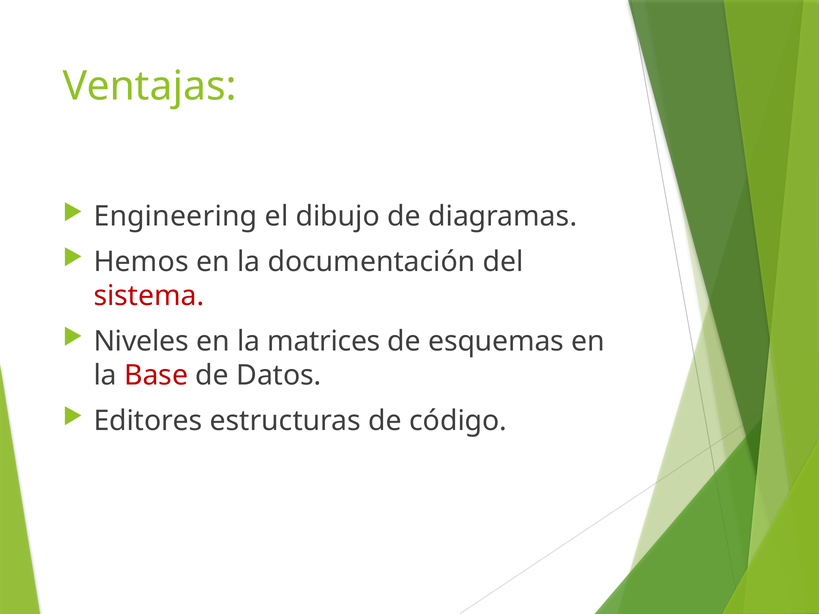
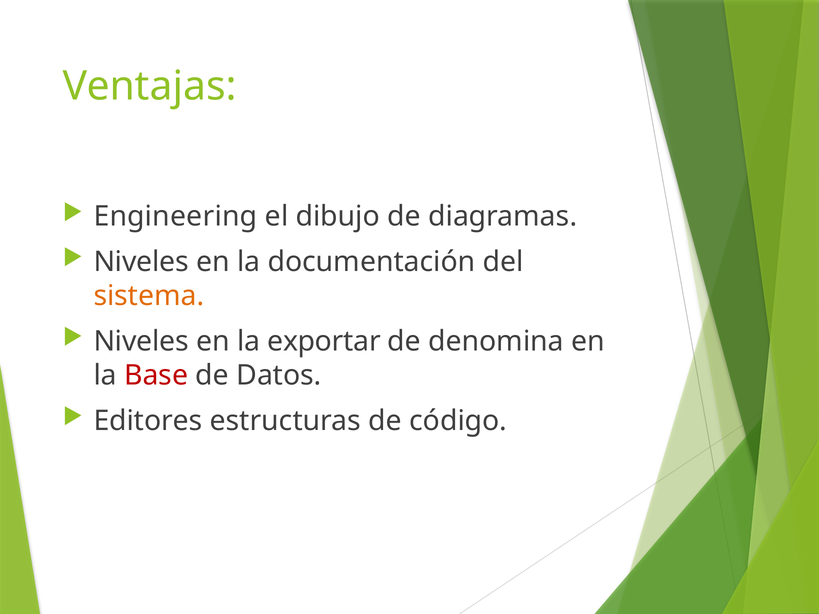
Hemos: Hemos -> Niveles (141, 262)
sistema colour: red -> orange (149, 296)
matrices: matrices -> exportar (324, 342)
esquemas: esquemas -> denomina (496, 342)
